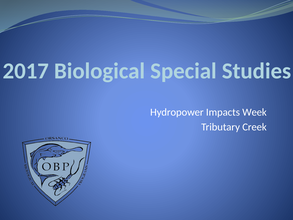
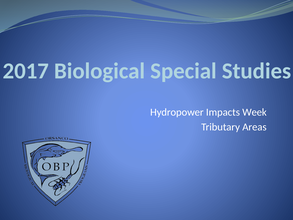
Creek: Creek -> Areas (254, 127)
